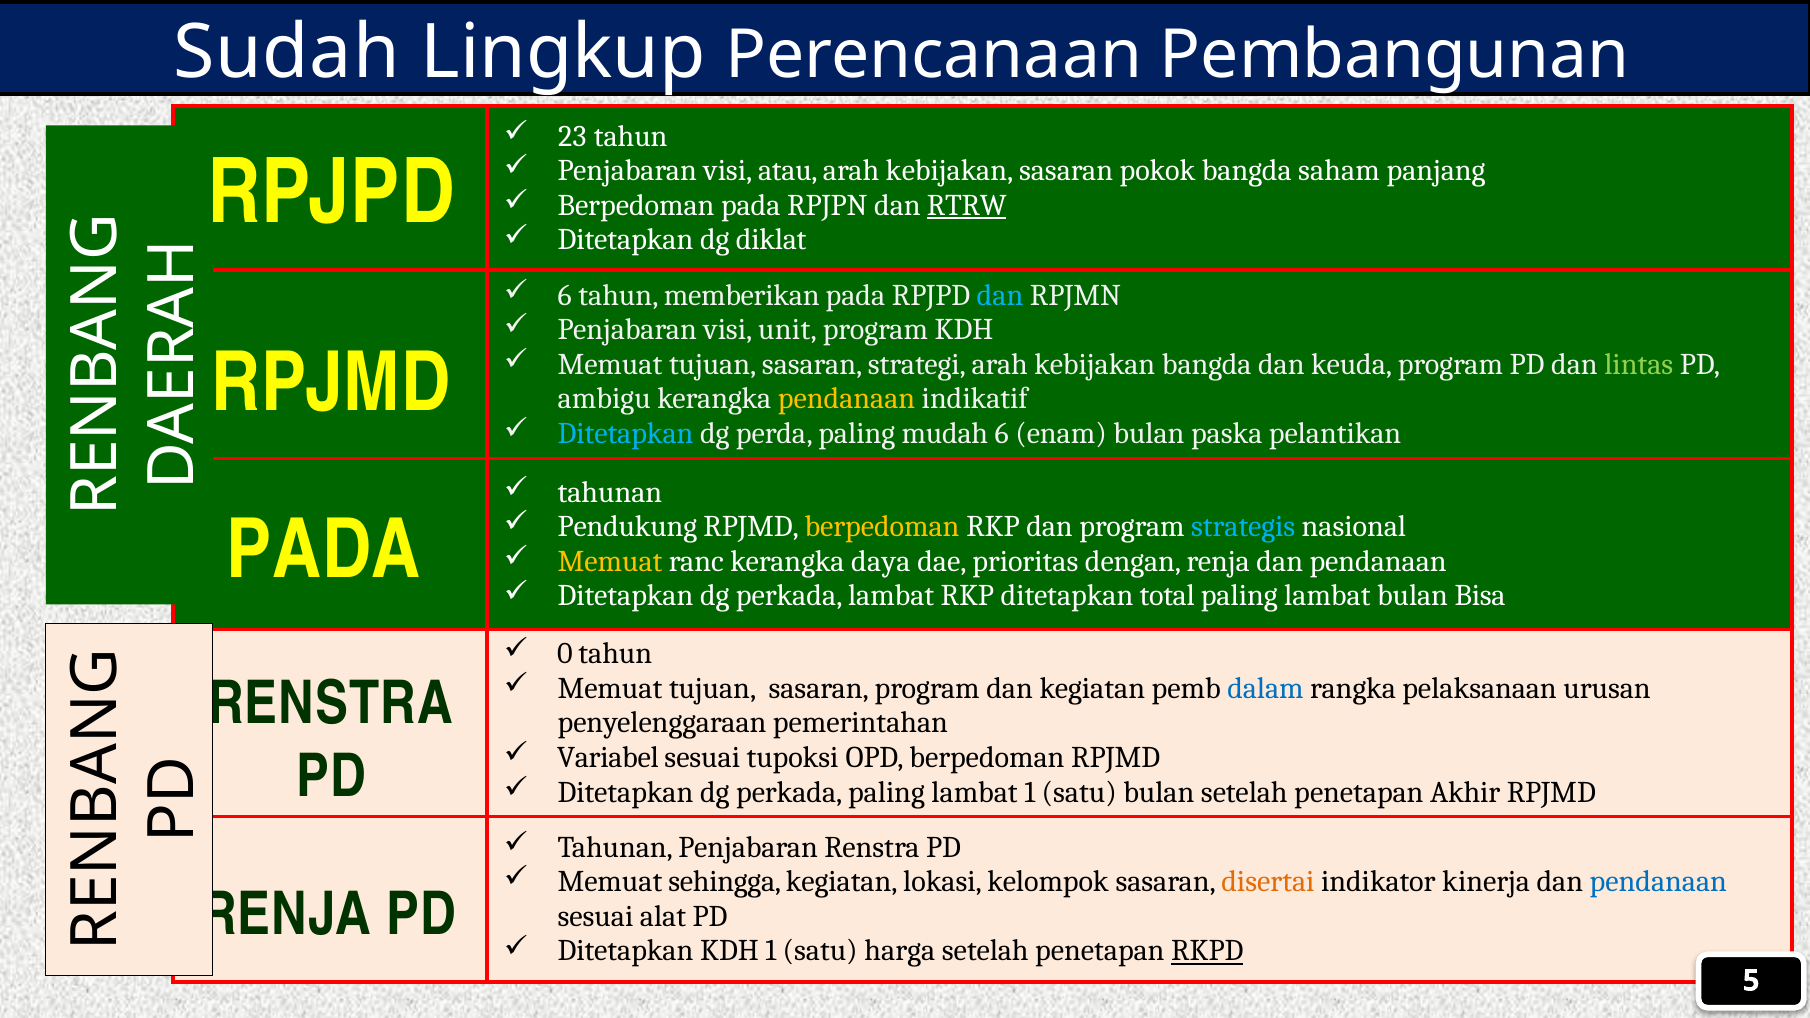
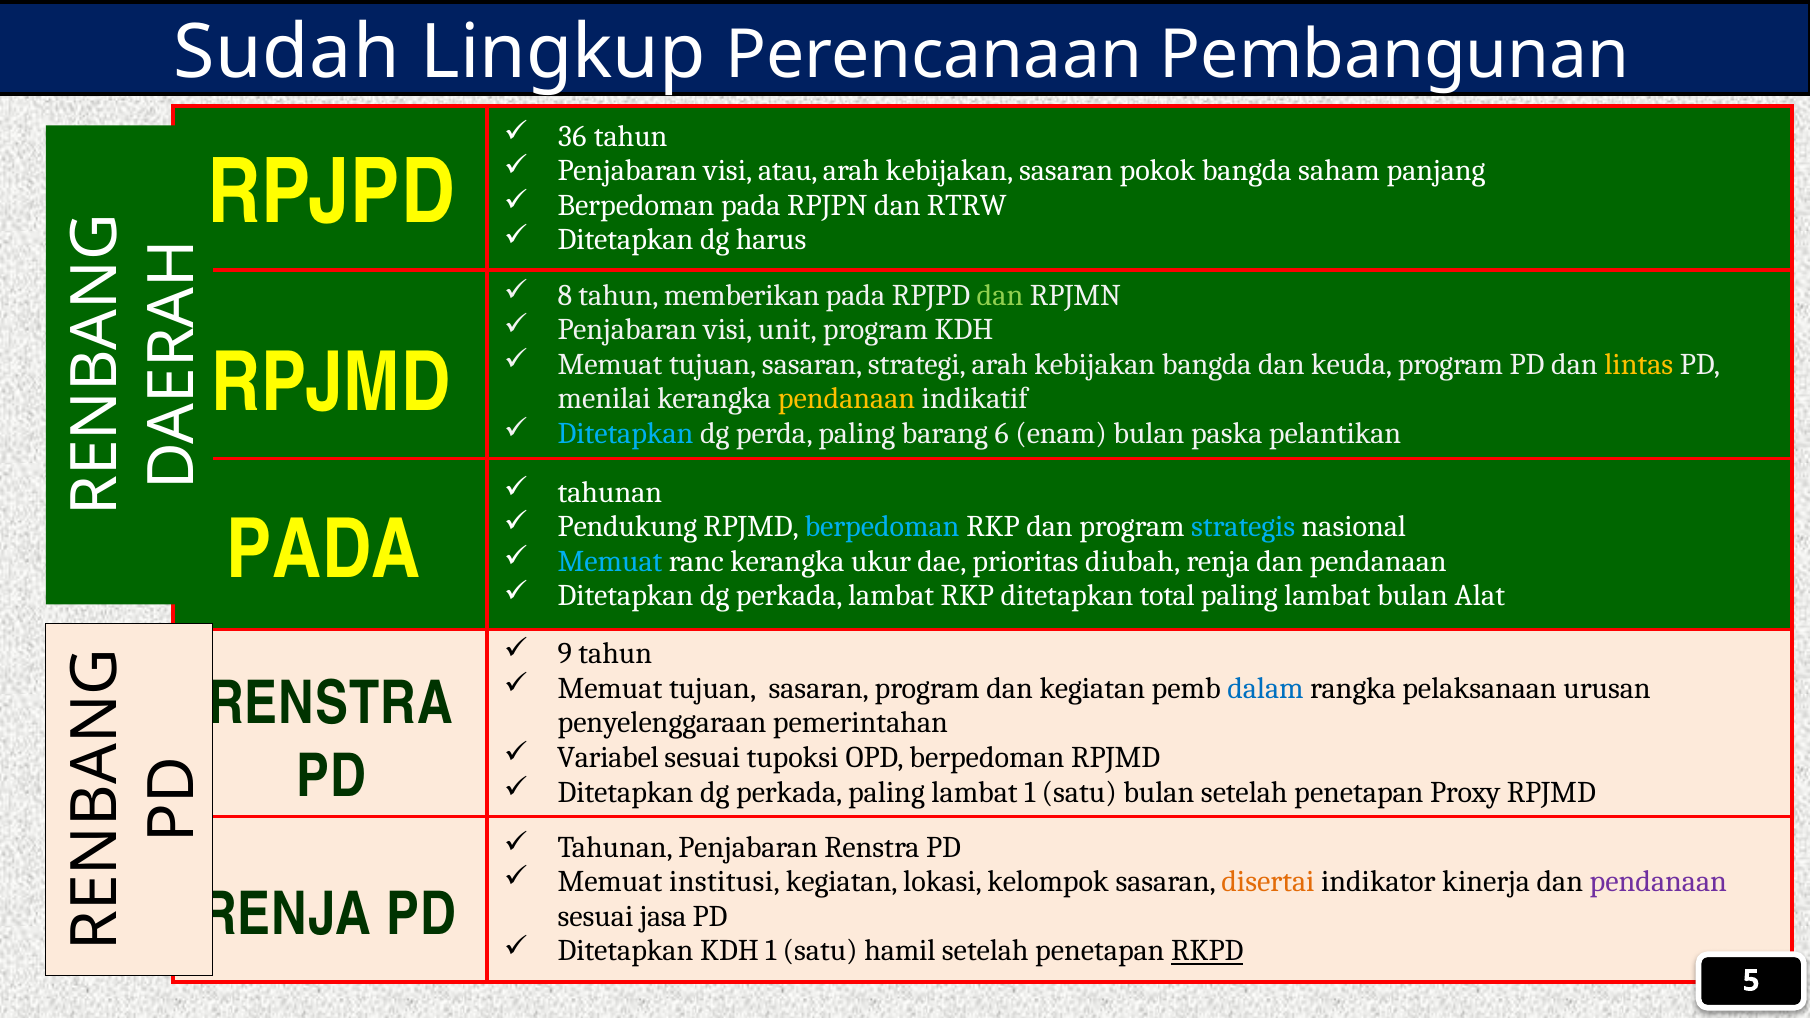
23: 23 -> 36 (572, 136)
RTRW underline: present -> none (967, 205)
diklat: diklat -> harus (771, 240)
6: 6 -> 8 (565, 295)
dan colour: light blue -> light green (1000, 295)
lintas colour: light green -> yellow (1639, 364)
ambigu: ambigu -> menilai (604, 399)
mudah: mudah -> barang (945, 434)
berpedoman colour: yellow -> light blue (882, 527)
Memuat colour: yellow -> light blue (610, 561)
daya: daya -> ukur (881, 561)
dengan: dengan -> diubah (1133, 561)
Bisa: Bisa -> Alat (1480, 596)
0: 0 -> 9 (565, 654)
Akhir: Akhir -> Proxy (1465, 792)
sehingga: sehingga -> institusi (724, 882)
pendanaan colour: blue -> purple (1658, 882)
alat: alat -> jasa (663, 917)
harga: harga -> hamil (900, 951)
